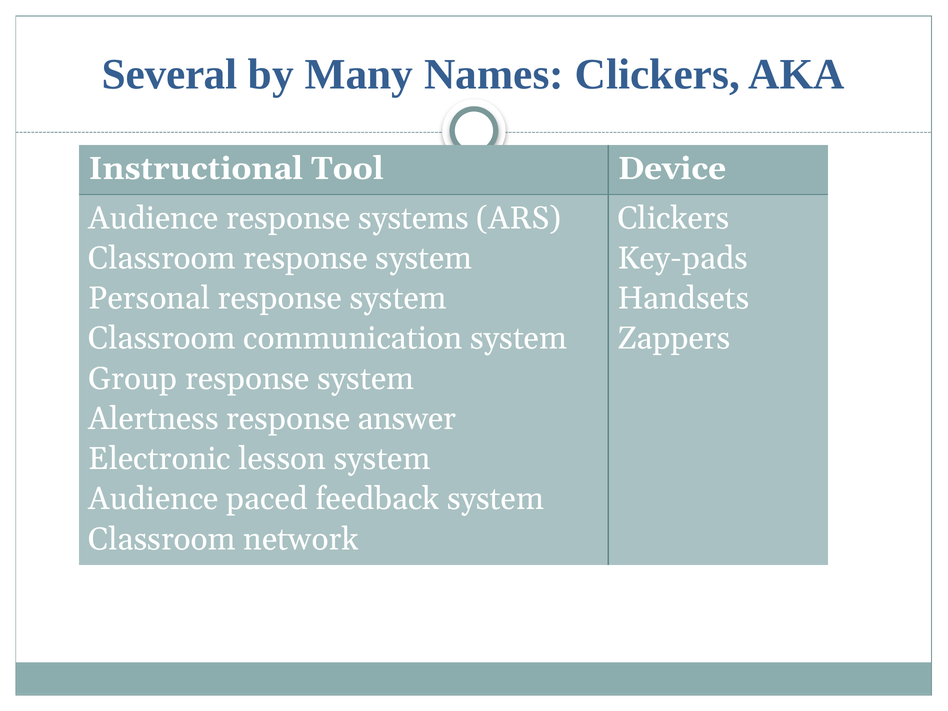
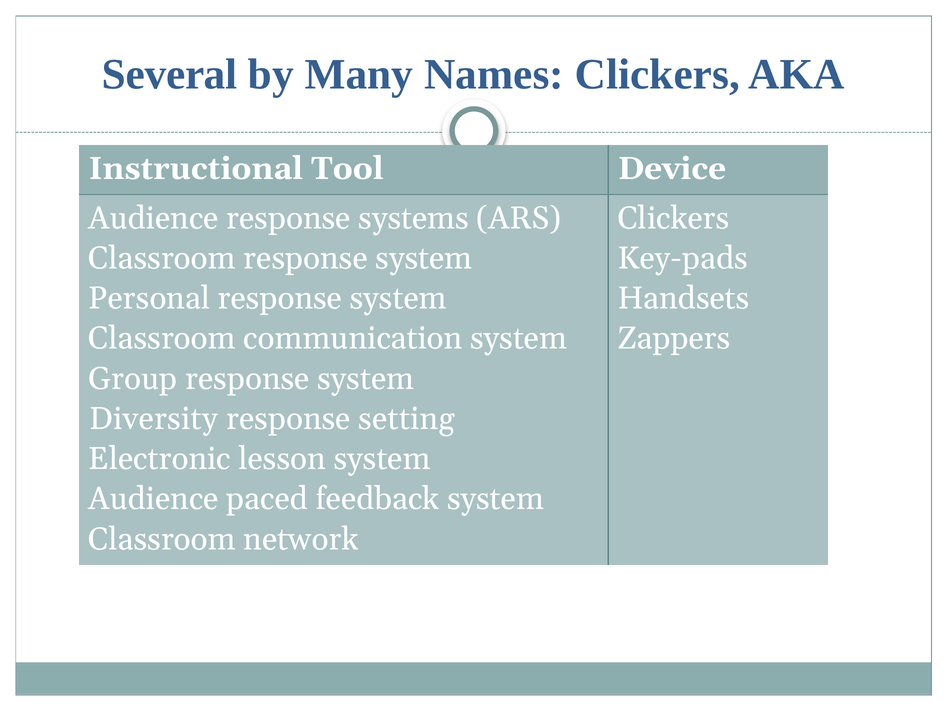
Alertness: Alertness -> Diversity (153, 419)
answer: answer -> setting (407, 419)
